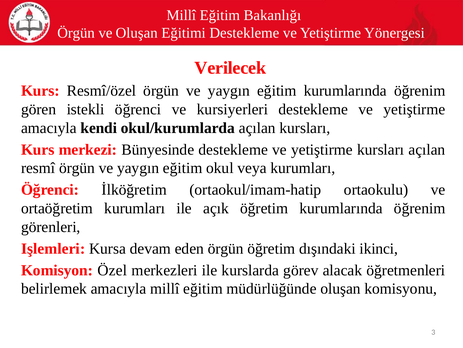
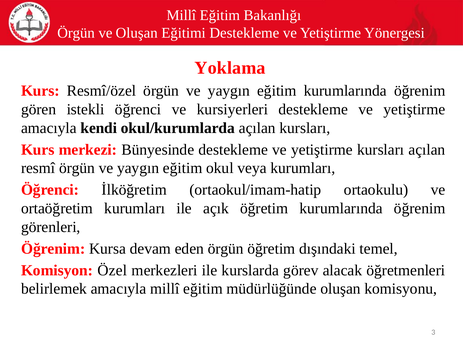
Verilecek: Verilecek -> Yoklama (230, 68)
Işlemleri: Işlemleri -> Öğrenim (53, 248)
ikinci: ikinci -> temel (379, 248)
